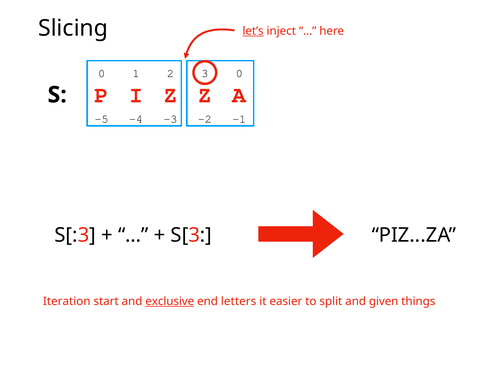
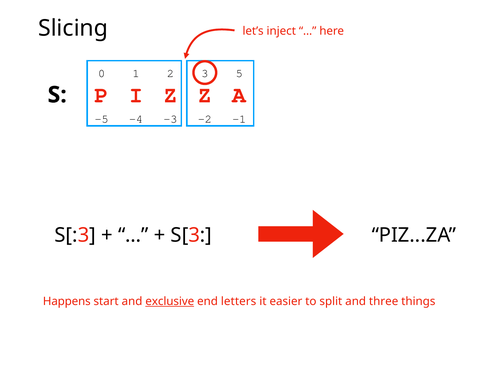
let’s underline: present -> none (253, 31)
3 0: 0 -> 5 (239, 73)
Iteration: Iteration -> Happens (67, 302)
given: given -> three (384, 302)
